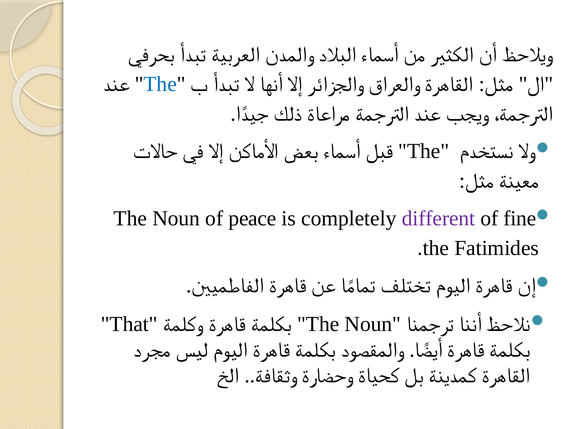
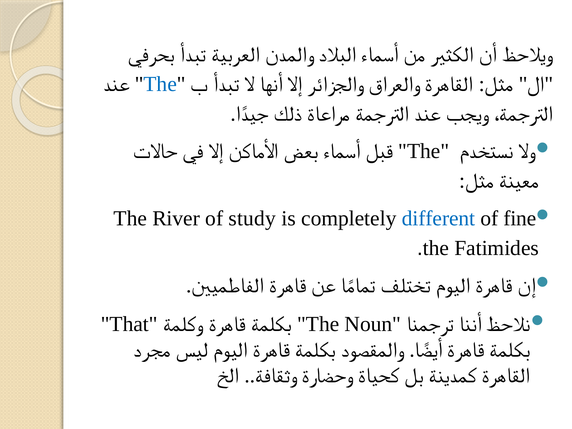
Noun: Noun -> River (176, 218)
peace: peace -> study (252, 218)
different colour: purple -> blue (439, 218)
